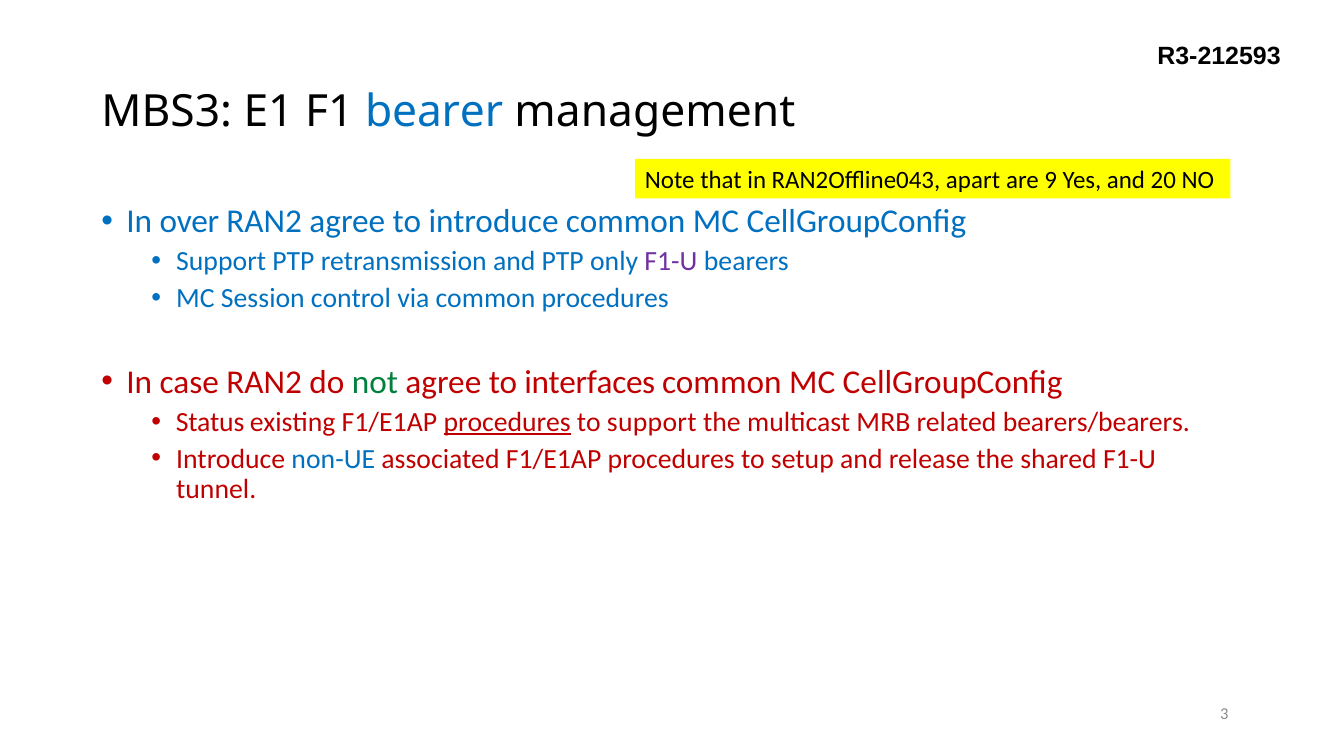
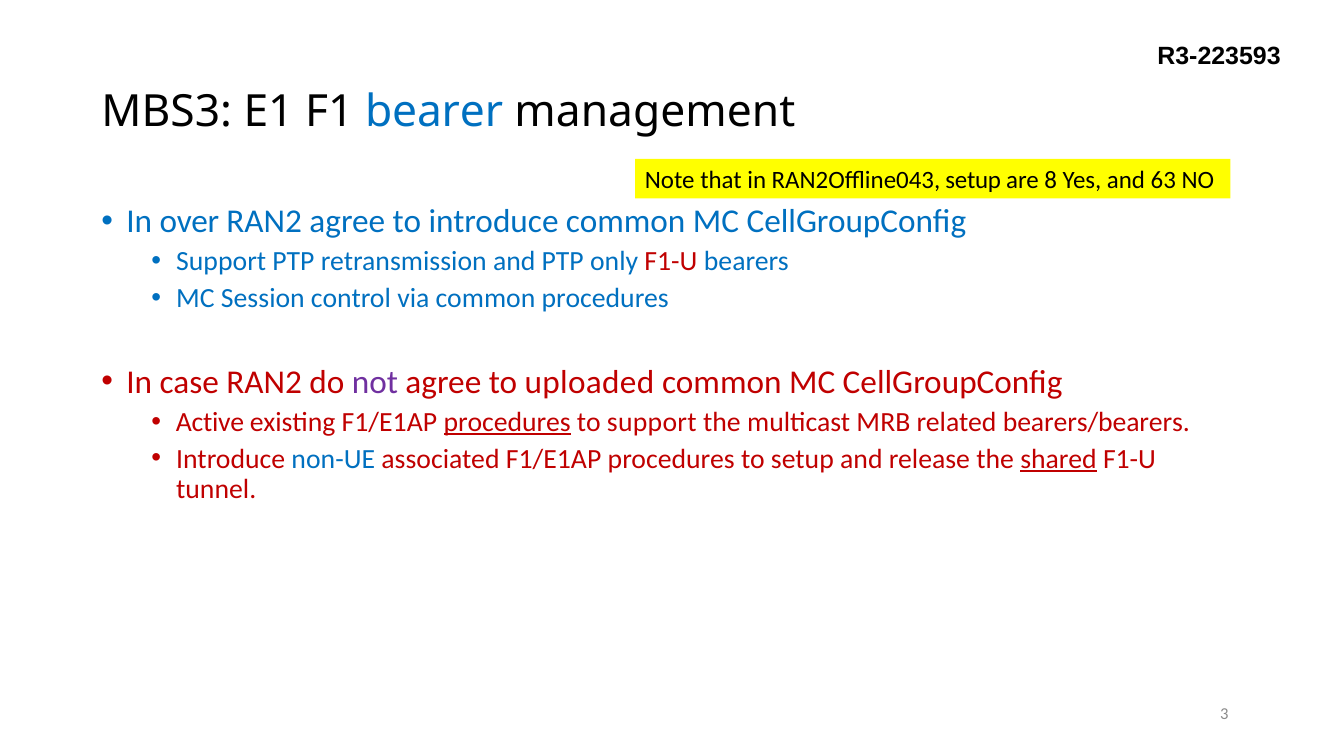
R3-212593: R3-212593 -> R3-223593 (1219, 57)
RAN2Offline043 apart: apart -> setup (973, 180)
9: 9 -> 8 (1051, 180)
20: 20 -> 63 (1163, 180)
F1-U colour: purple -> red (671, 262)
not colour: green -> purple (375, 382)
interfaces: interfaces -> uploaded (589, 382)
Status: Status -> Active (210, 422)
shared underline: none -> present (1058, 459)
